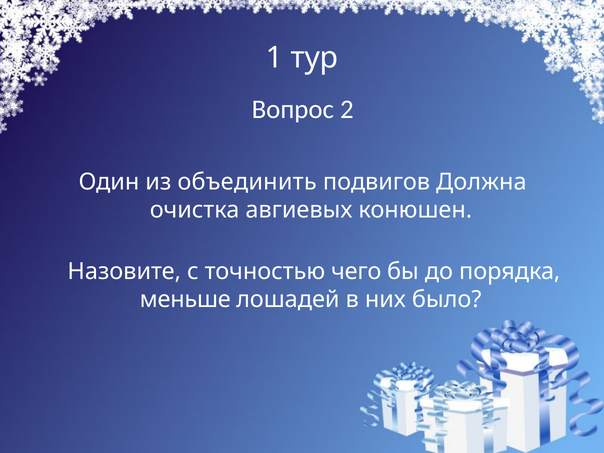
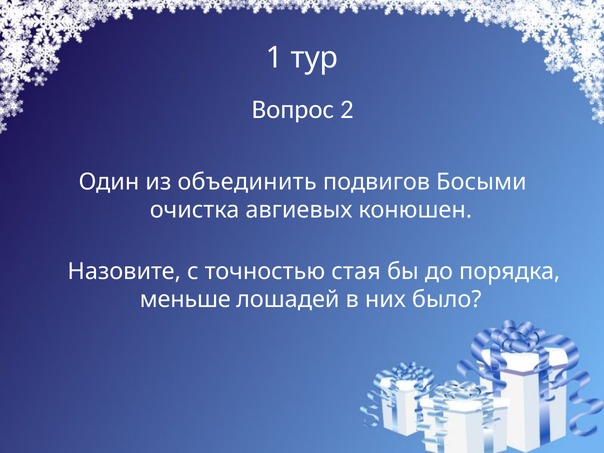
Должна: Должна -> Босыми (481, 182)
чего: чего -> стая (356, 272)
